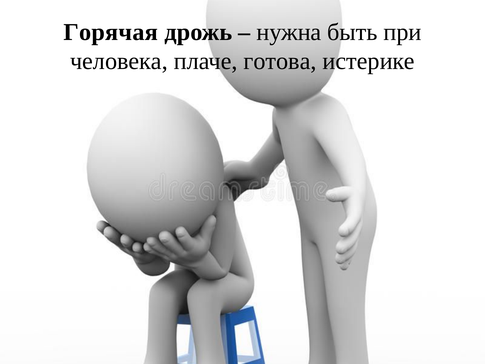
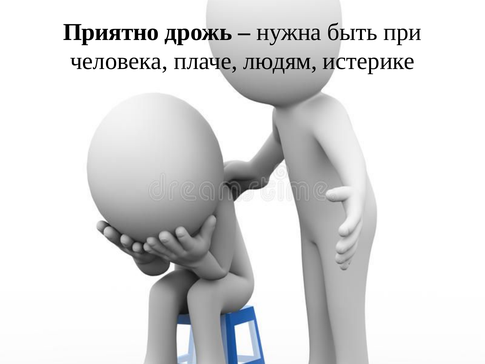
Горячая: Горячая -> Приятно (111, 32)
готова: готова -> людям (280, 61)
